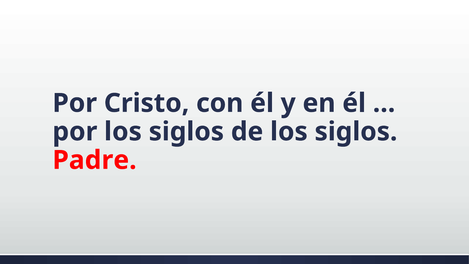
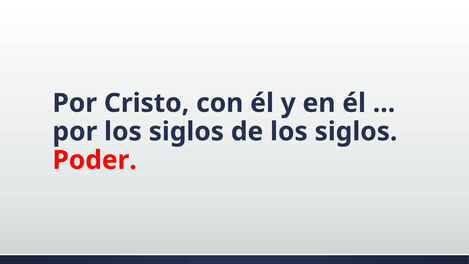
Padre: Padre -> Poder (95, 160)
